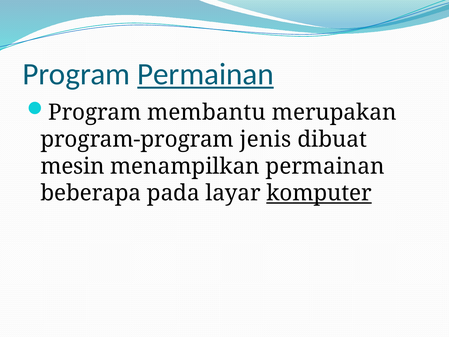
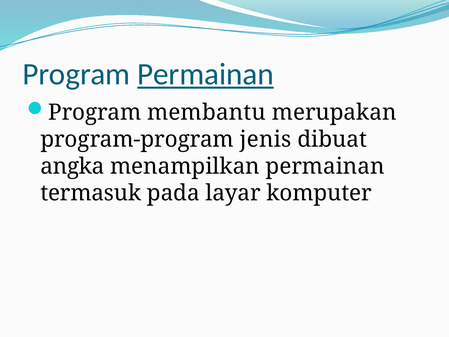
mesin: mesin -> angka (72, 166)
beberapa: beberapa -> termasuk (91, 193)
komputer underline: present -> none (319, 193)
